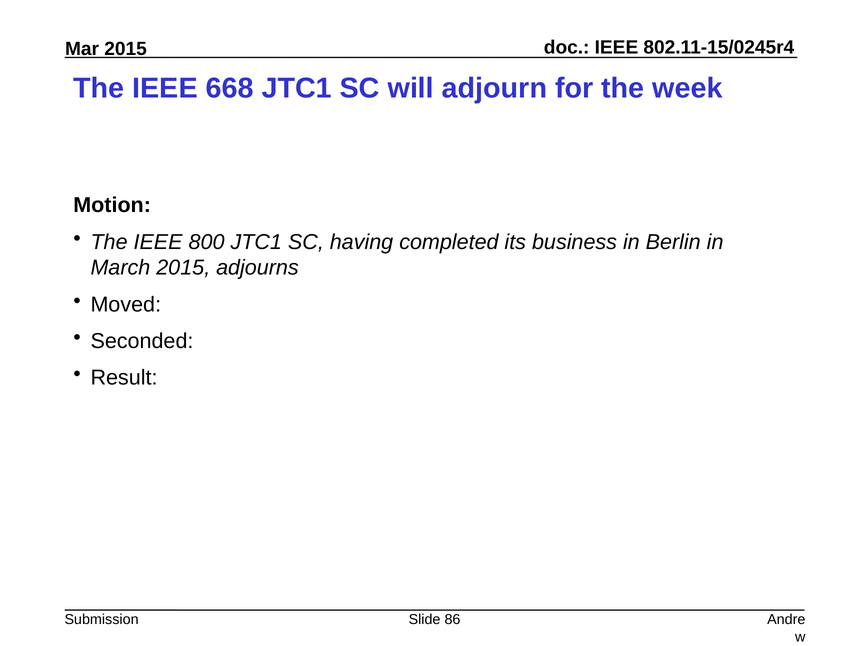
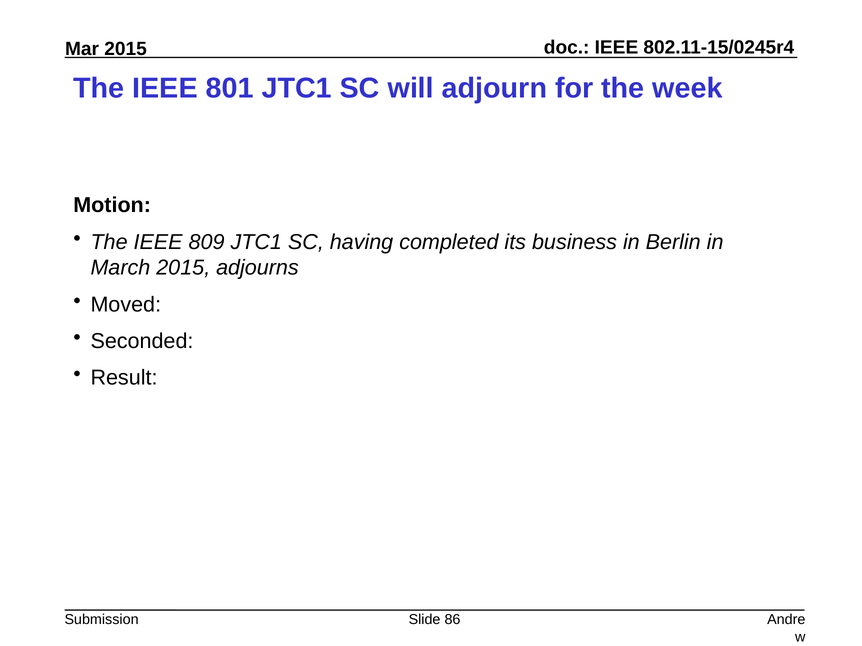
668: 668 -> 801 (230, 88)
800: 800 -> 809 (207, 242)
